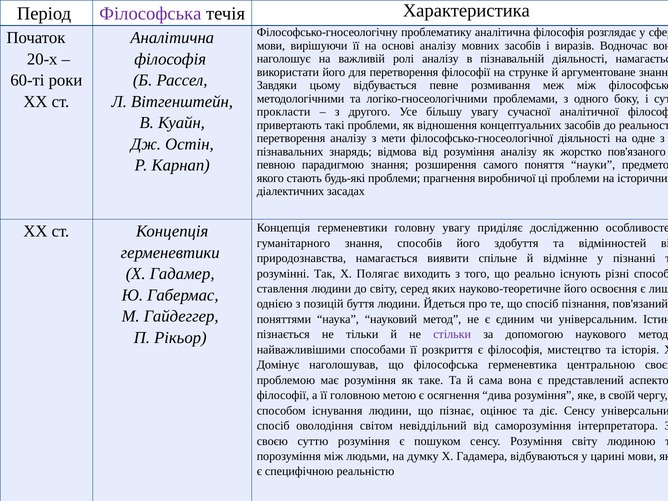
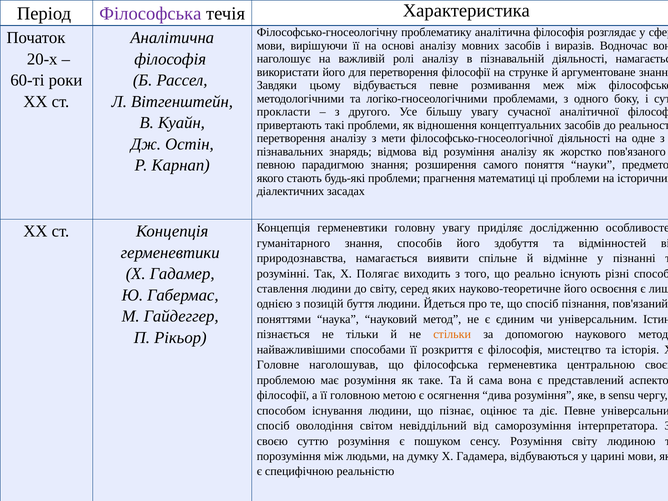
виробничої: виробничої -> математиці (507, 178)
стільки colour: purple -> orange (452, 334)
Домінує: Домінує -> Головне (278, 365)
своїй: своїй -> sensu (622, 395)
діє Сенсу: Сенсу -> Певне (580, 411)
